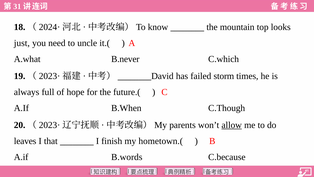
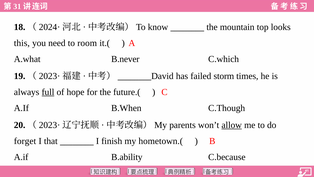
just: just -> this (22, 43)
uncle: uncle -> room (87, 43)
full underline: none -> present (48, 92)
leaves: leaves -> forget (25, 141)
B.words: B.words -> B.ability (127, 157)
